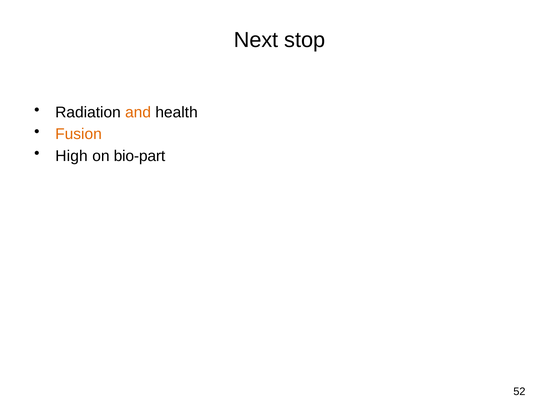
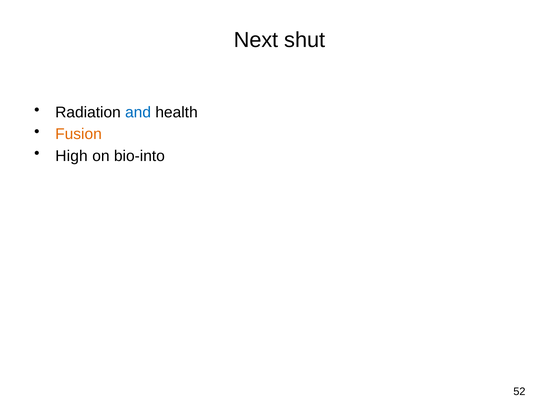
stop: stop -> shut (305, 40)
and colour: orange -> blue (138, 112)
bio-part: bio-part -> bio-into (139, 156)
